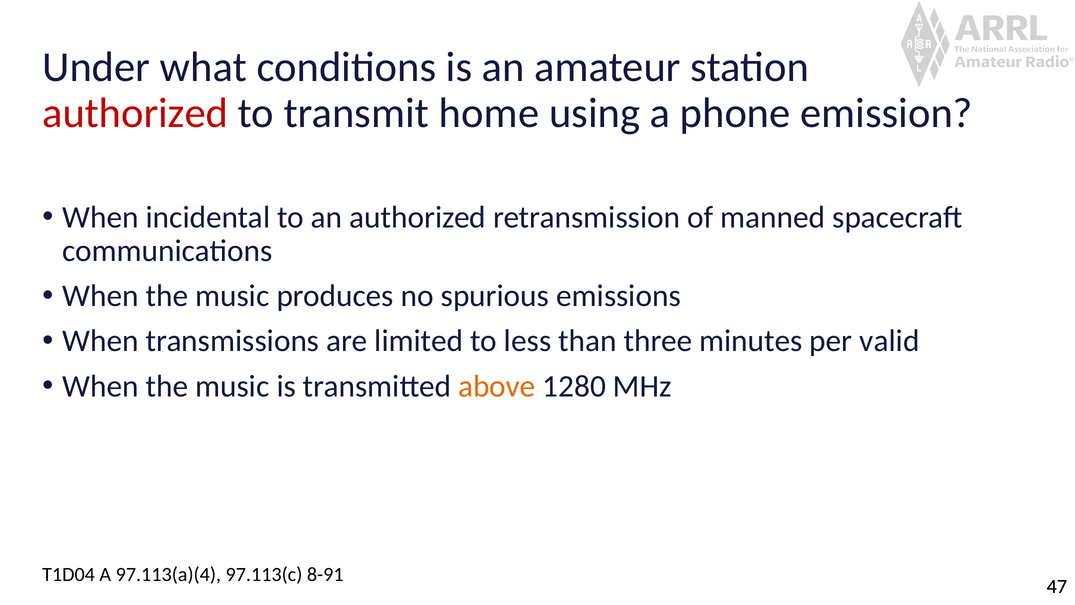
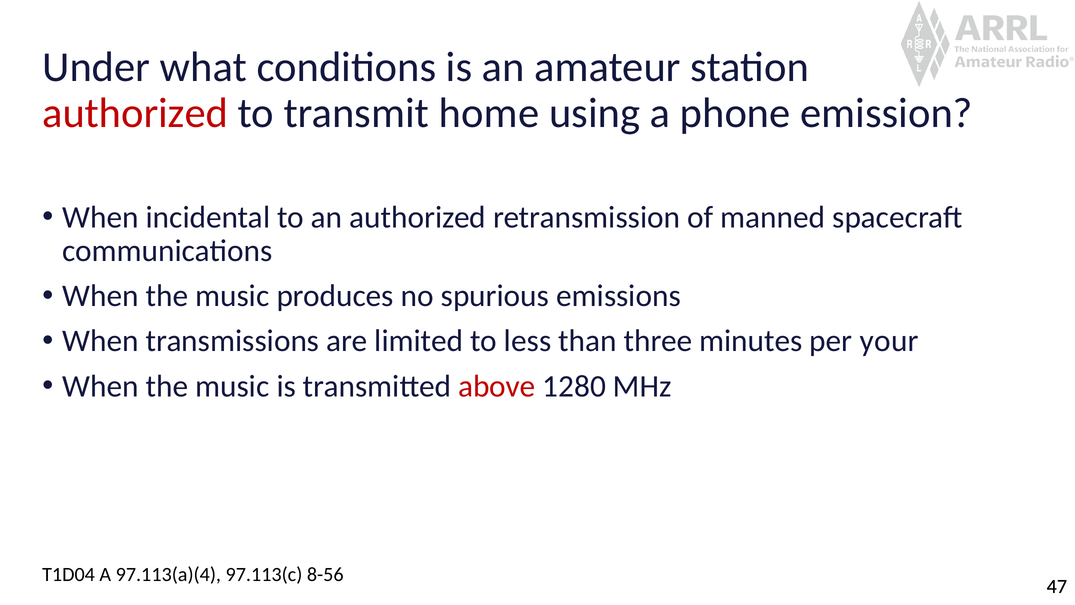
valid: valid -> your (889, 341)
above colour: orange -> red (497, 386)
8-91: 8-91 -> 8-56 (325, 574)
